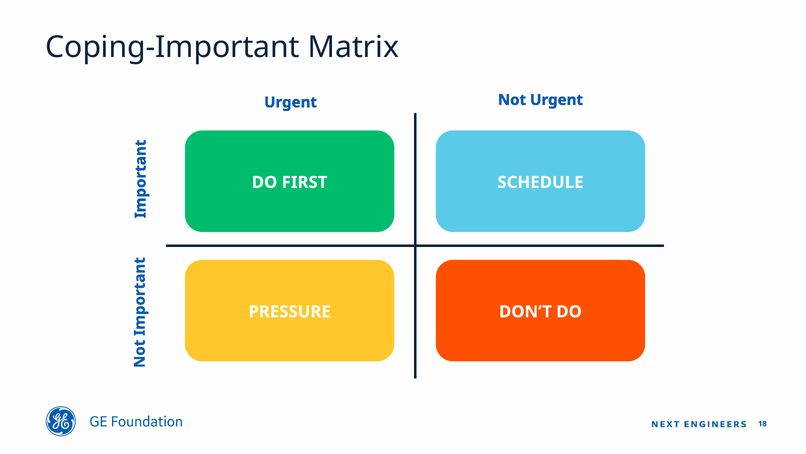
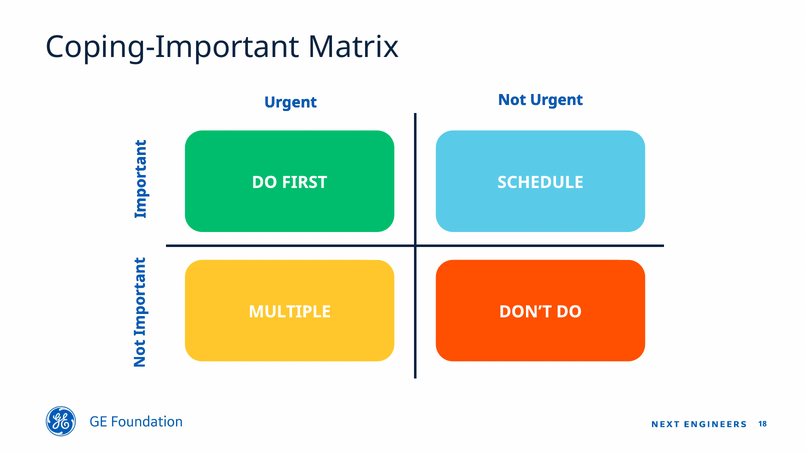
PRESSURE: PRESSURE -> MULTIPLE (290, 311)
